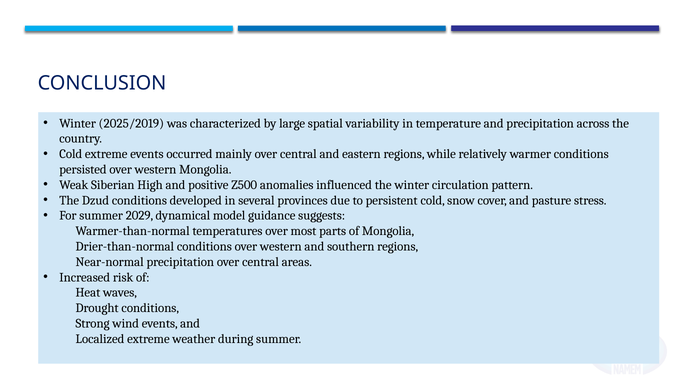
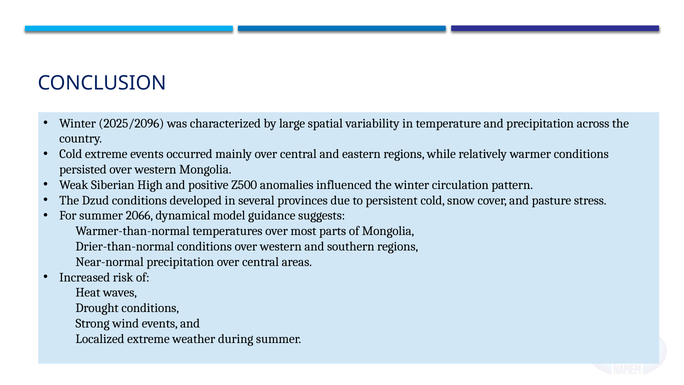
2025/2019: 2025/2019 -> 2025/2096 (131, 123)
2029: 2029 -> 2066 (139, 216)
